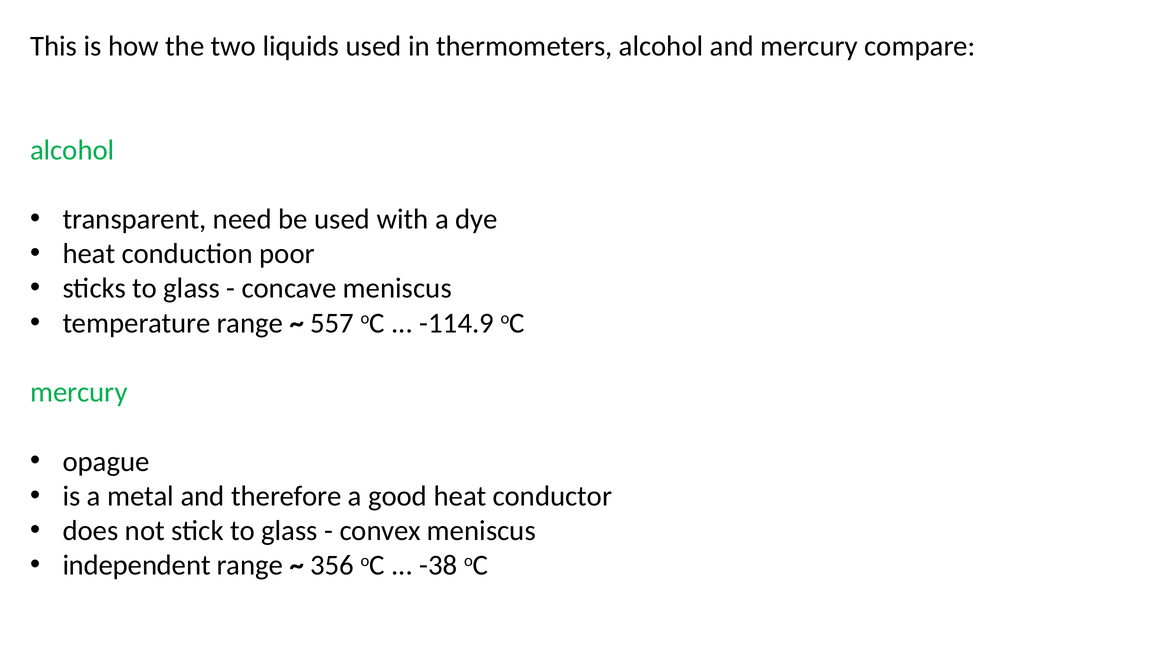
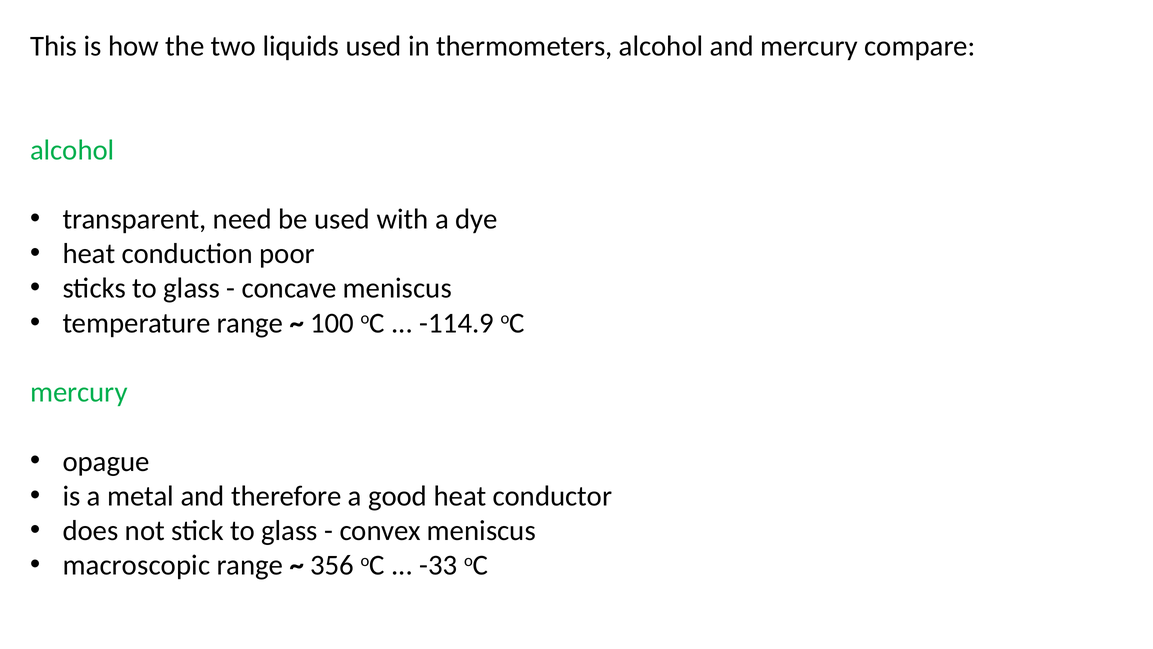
557: 557 -> 100 (332, 323)
independent: independent -> macroscopic (136, 565)
-38: -38 -> -33 (438, 565)
